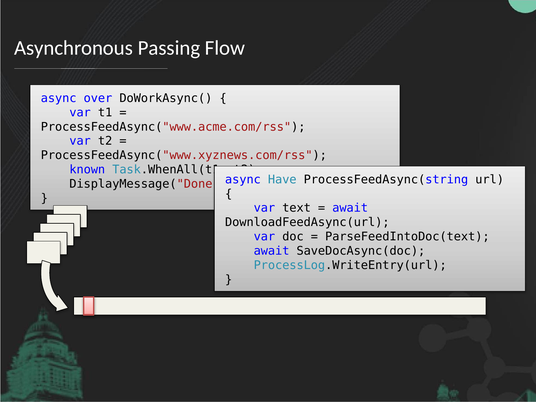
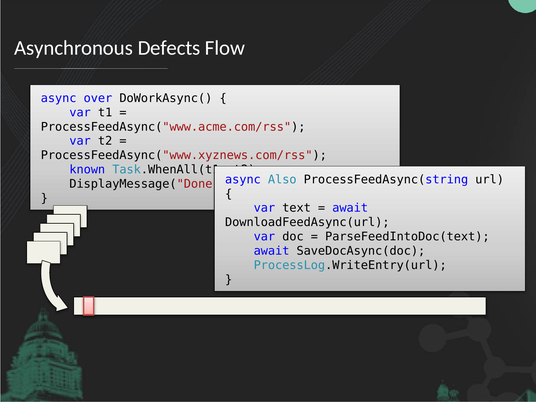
Passing: Passing -> Defects (169, 48)
Have: Have -> Also (282, 179)
